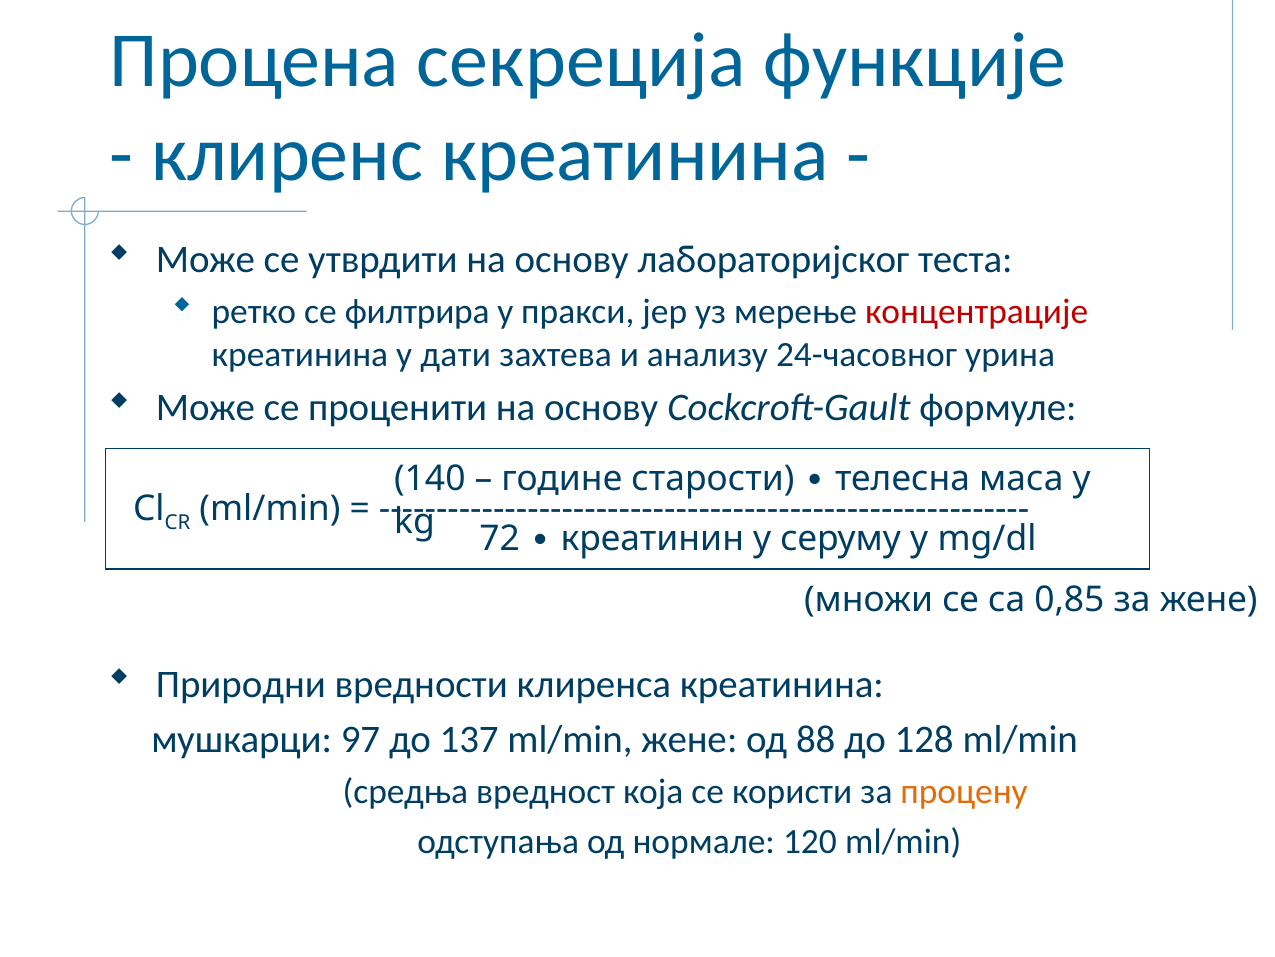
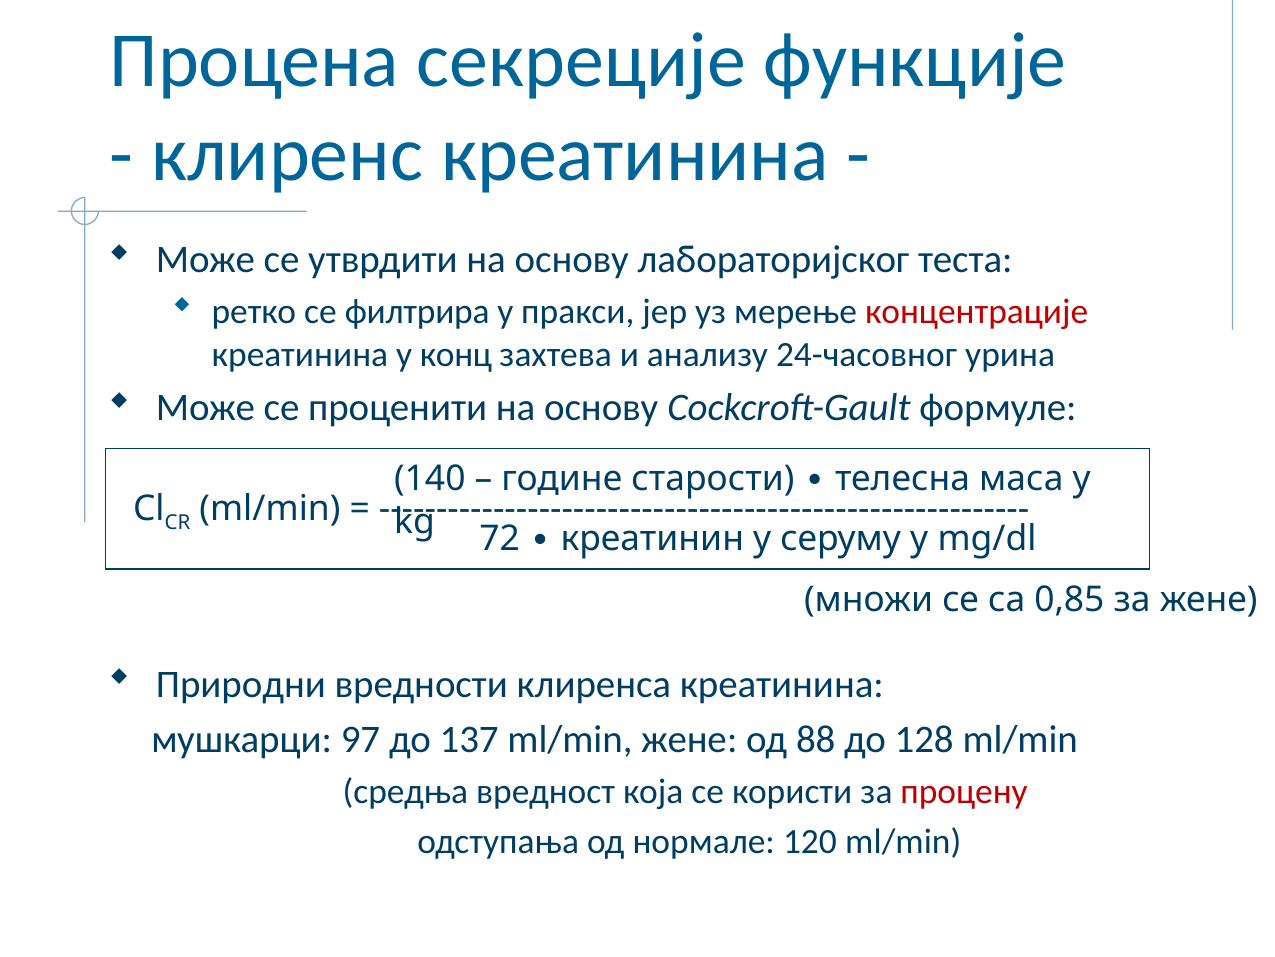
секреција: секреција -> секреције (581, 61)
дати: дати -> конц (456, 354)
процену colour: orange -> red (964, 791)
